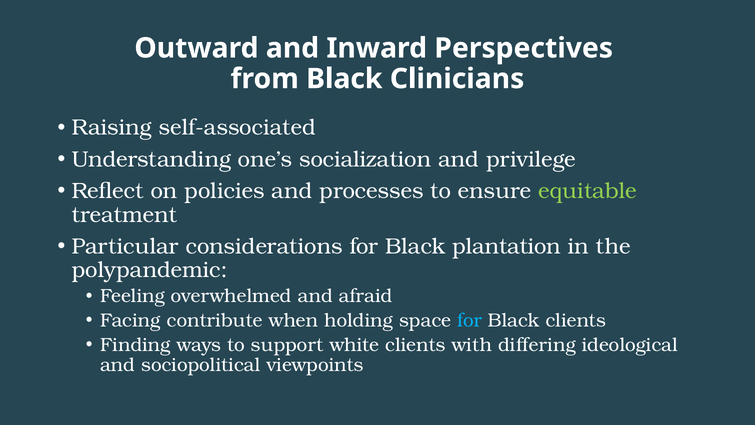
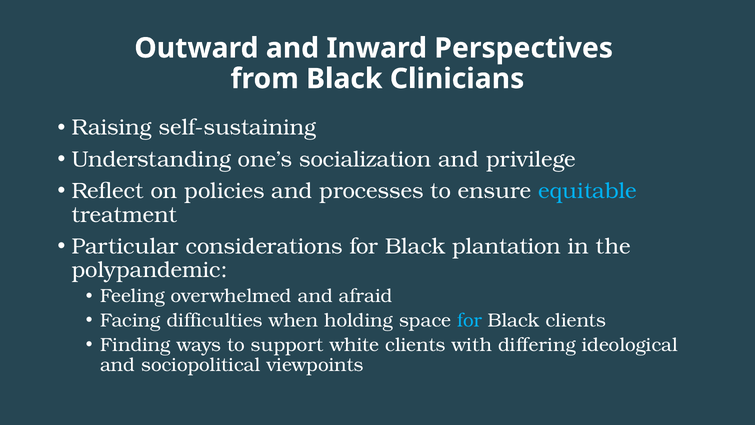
self-associated: self-associated -> self-sustaining (237, 128)
equitable colour: light green -> light blue (588, 191)
contribute: contribute -> difficulties (215, 320)
